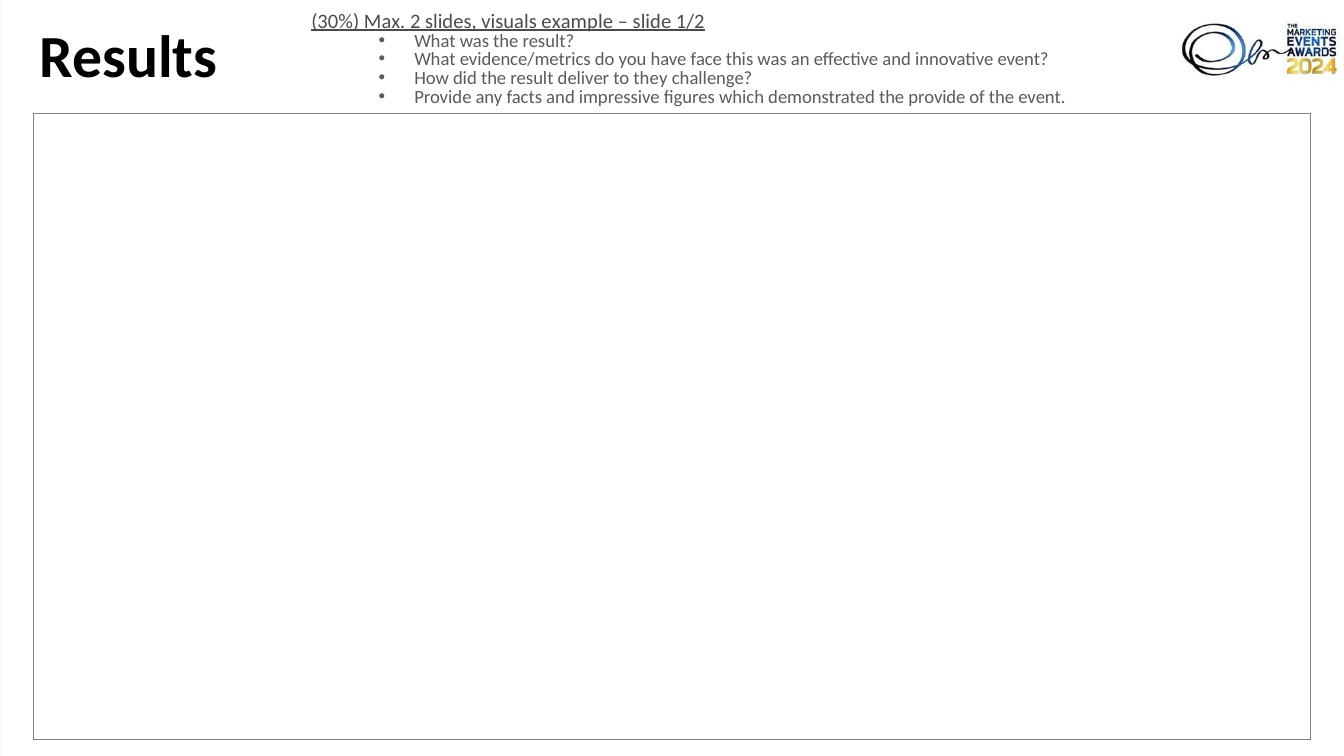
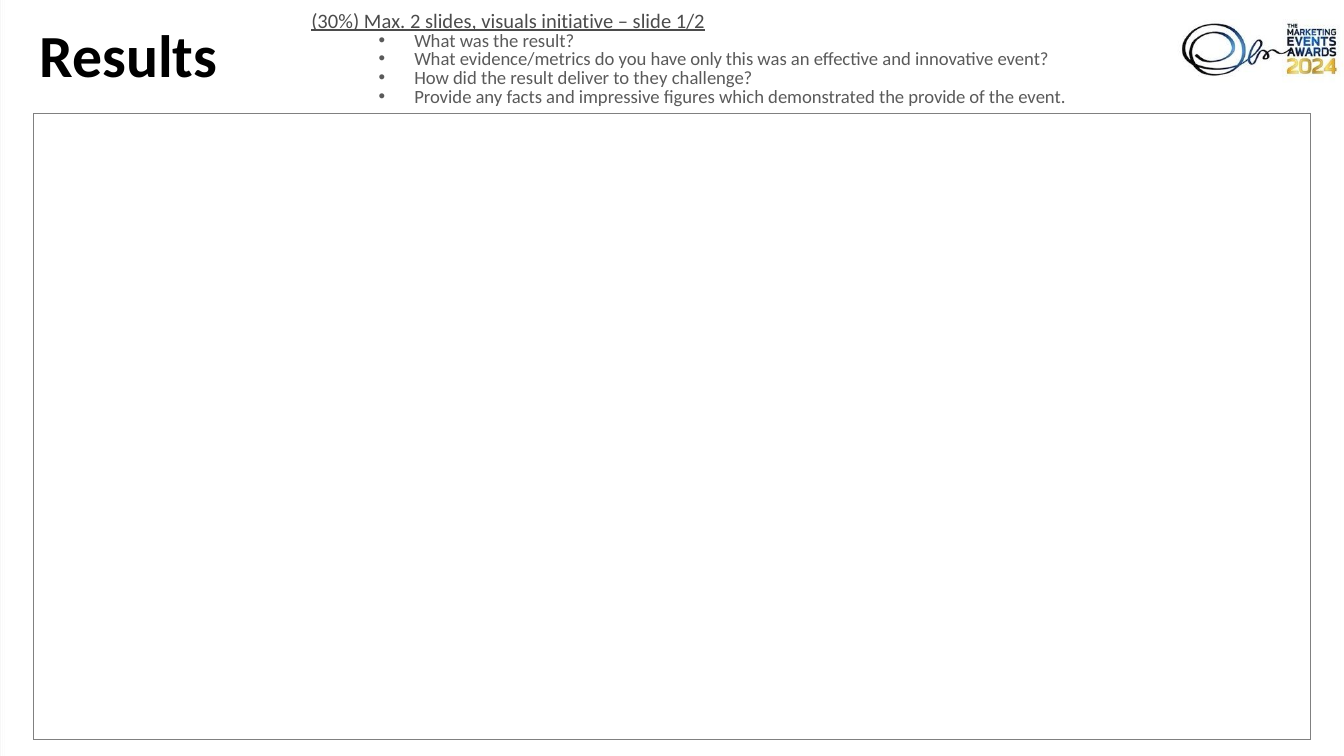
example: example -> initiative (577, 21)
face: face -> only (706, 60)
